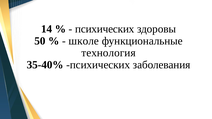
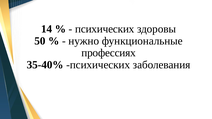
школе: школе -> нужно (84, 41)
технология: технология -> профессиях (109, 53)
